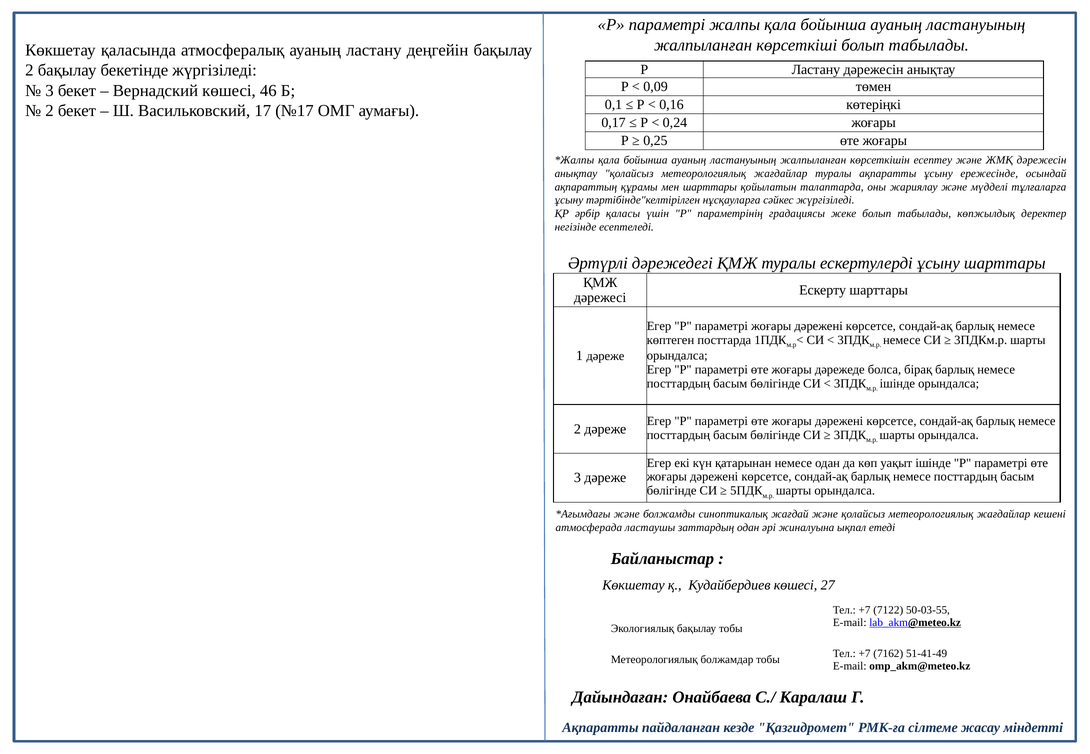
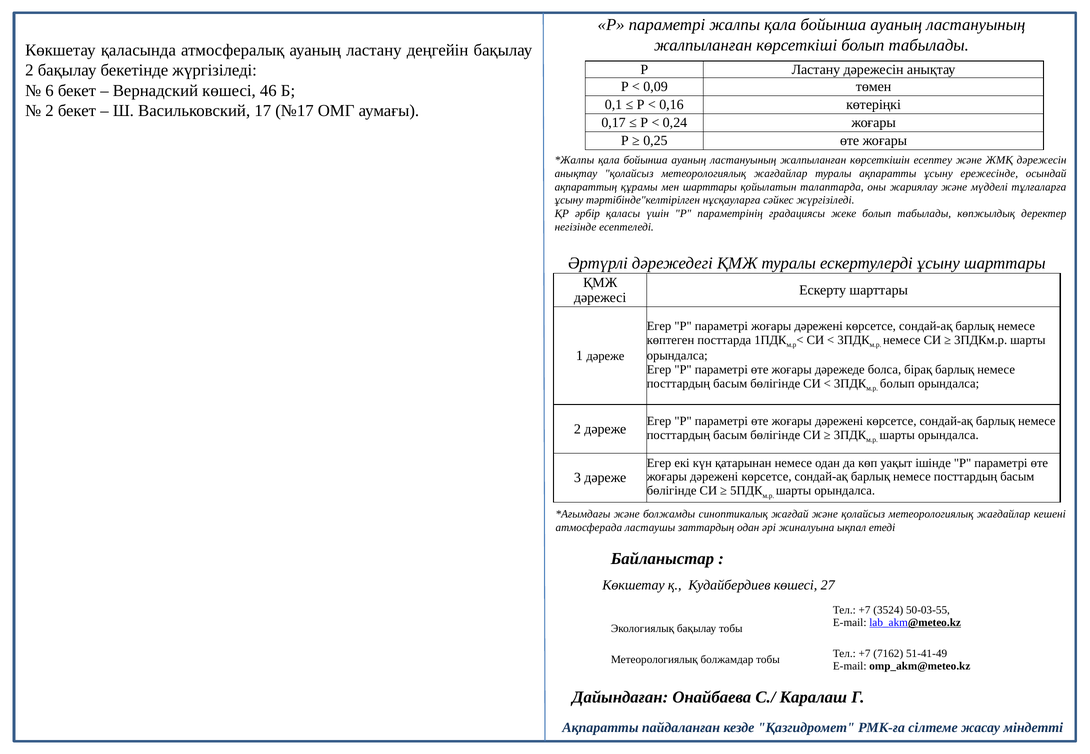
3: 3 -> 6 (50, 91)
ішінде: ішінде -> болып (897, 384)
7122: 7122 -> 3524 (888, 611)
